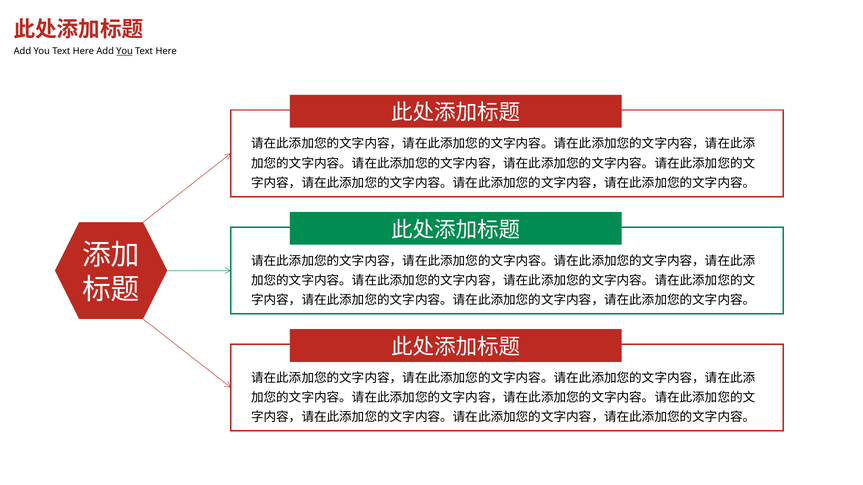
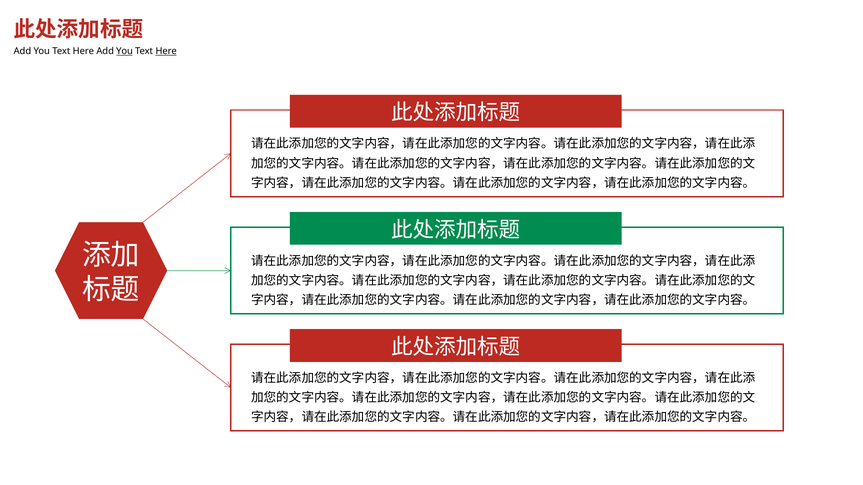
Here underline: none -> present (166, 51)
